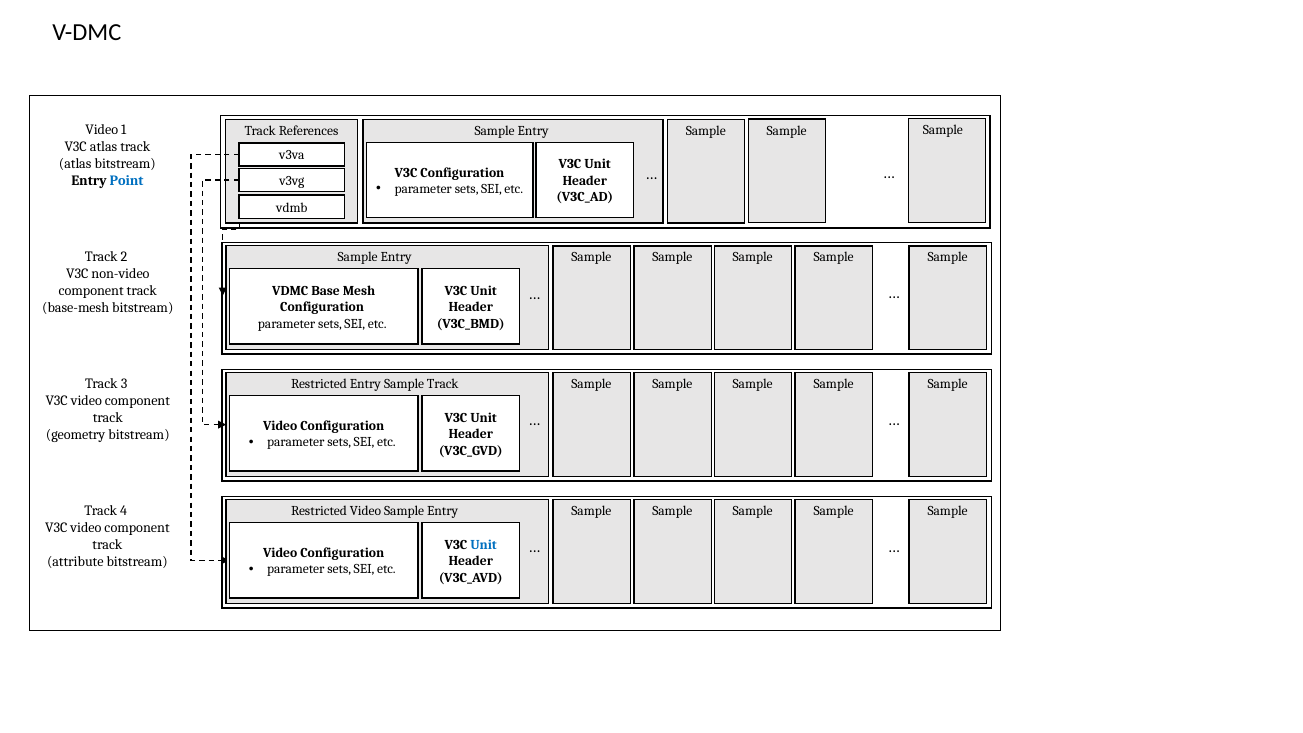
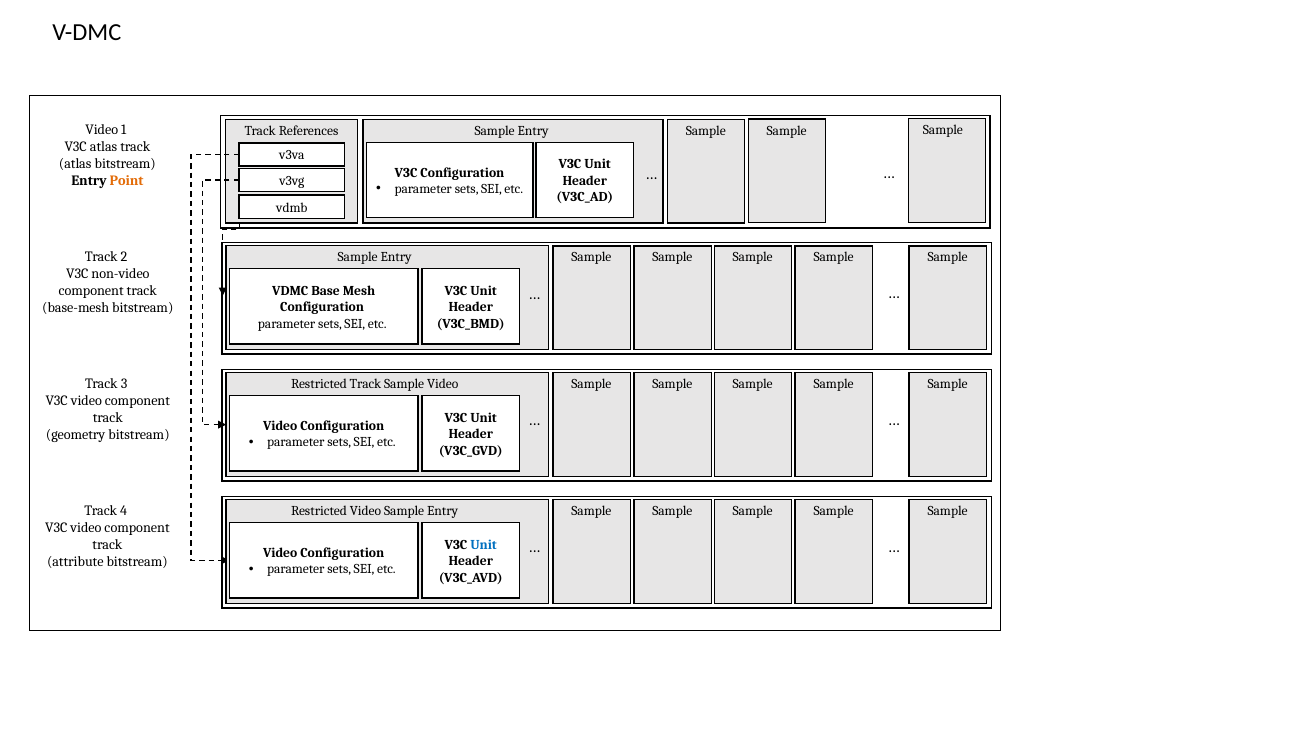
Point colour: blue -> orange (127, 181)
Restricted Entry: Entry -> Track (365, 384)
Sample Track: Track -> Video (443, 384)
